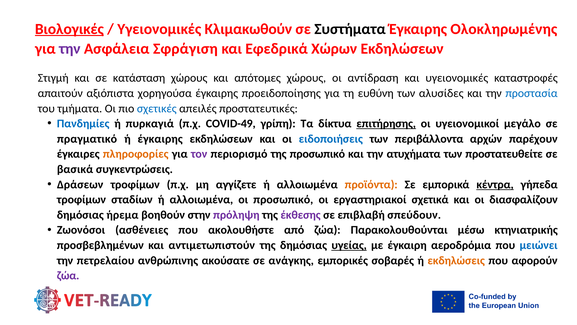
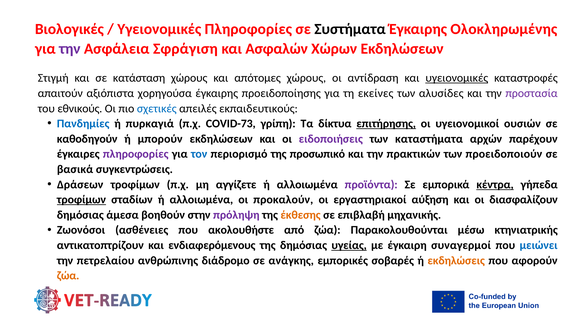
Βιολογικές underline: present -> none (69, 29)
Υγειονομικές Κλιμακωθούν: Κλιμακωθούν -> Πληροφορίες (248, 29)
Εφεδρικά: Εφεδρικά -> Ασφαλών (277, 49)
υγειονομικές underline: none -> present (457, 78)
ευθύνη: ευθύνη -> εκείνες (376, 93)
προστασία colour: blue -> purple (532, 93)
τμήματα: τμήματα -> εθνικούς (80, 108)
προστατευτικές: προστατευτικές -> εκπαιδευτικούς (259, 108)
COVID-49: COVID-49 -> COVID-73 (231, 123)
μεγάλο: μεγάλο -> ουσιών (522, 123)
πραγματικό: πραγματικό -> καθοδηγούν (87, 139)
ή έγκαιρης: έγκαιρης -> μπορούν (160, 139)
ειδοποιήσεις colour: blue -> purple (331, 139)
περιβάλλοντα: περιβάλλοντα -> καταστήματα (429, 139)
πληροφορίες colour: orange -> purple (136, 154)
τον colour: purple -> blue (199, 154)
ατυχήματα: ατυχήματα -> πρακτικών (414, 154)
προστατευθείτε: προστατευθείτε -> προειδοποιούν (504, 154)
προϊόντα colour: orange -> purple (371, 184)
τροφίμων underline: none -> present (81, 199)
οι προσωπικό: προσωπικό -> προκαλούν (283, 199)
σχετικά: σχετικά -> αύξηση (430, 199)
ήρεμα: ήρεμα -> άμεσα (123, 215)
έκθεσης colour: purple -> orange (301, 215)
σπεύδουν: σπεύδουν -> μηχανικής (414, 215)
προσβεβλημένων: προσβεβλημένων -> αντικατοπτρίζουν (100, 245)
αντιμετωπιστούν: αντιμετωπιστούν -> ενδιαφερόμενους (212, 245)
αεροδρόμια: αεροδρόμια -> συναγερμοί (461, 245)
ακούσατε: ακούσατε -> διάδρομο (226, 260)
ζώα colour: purple -> orange (68, 275)
